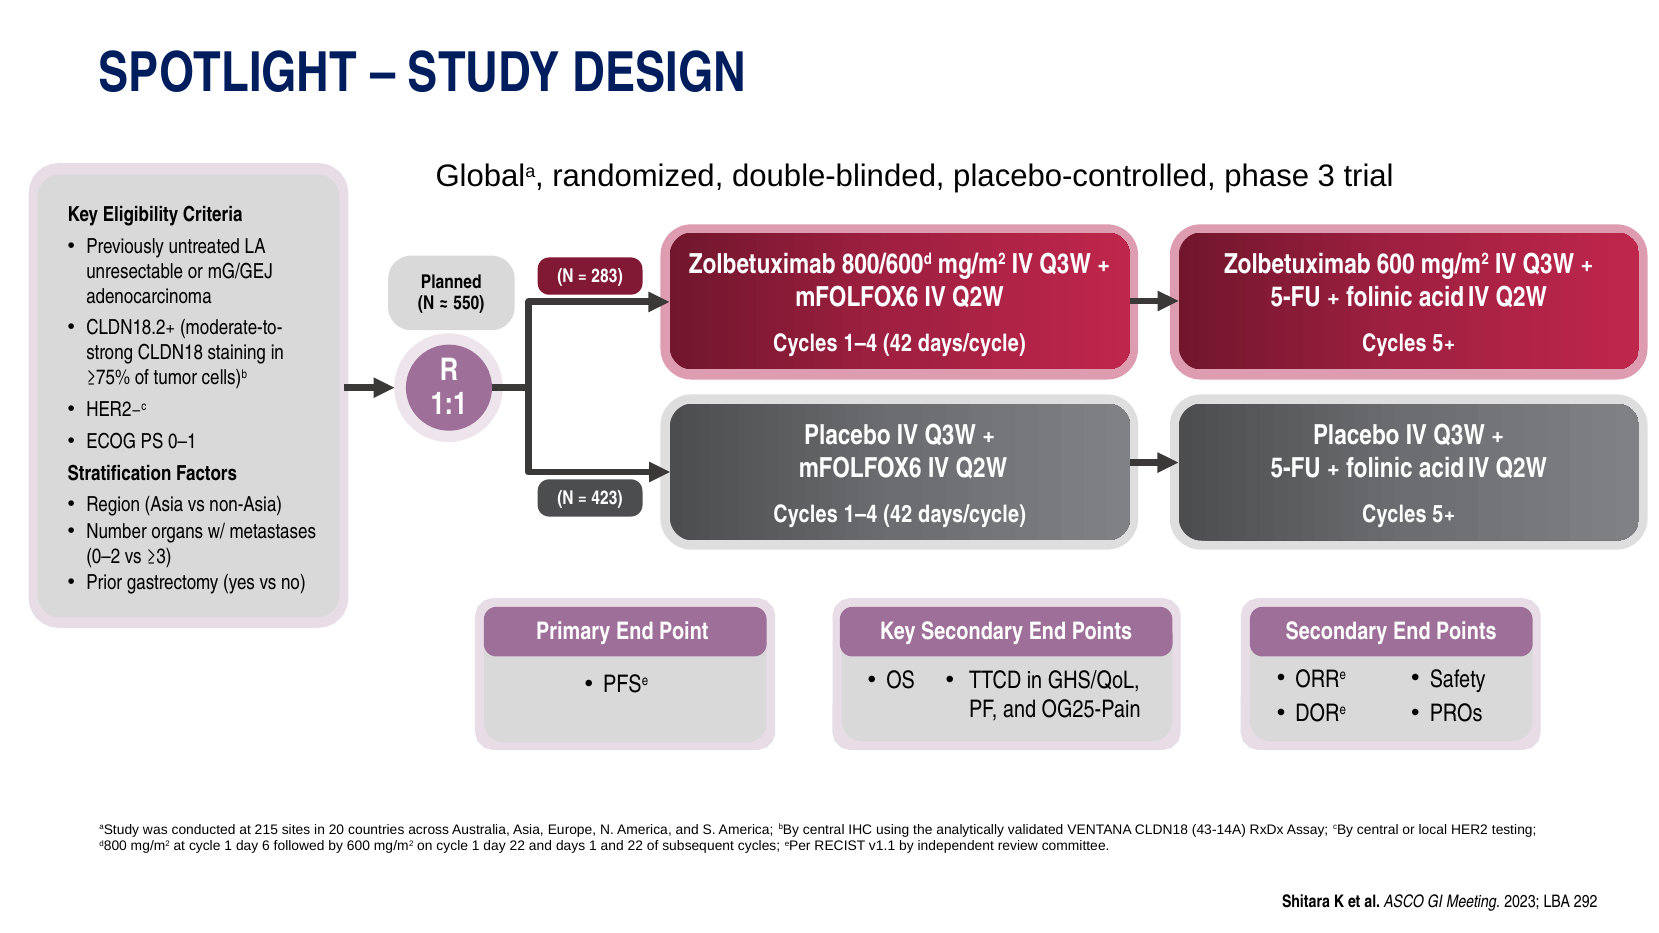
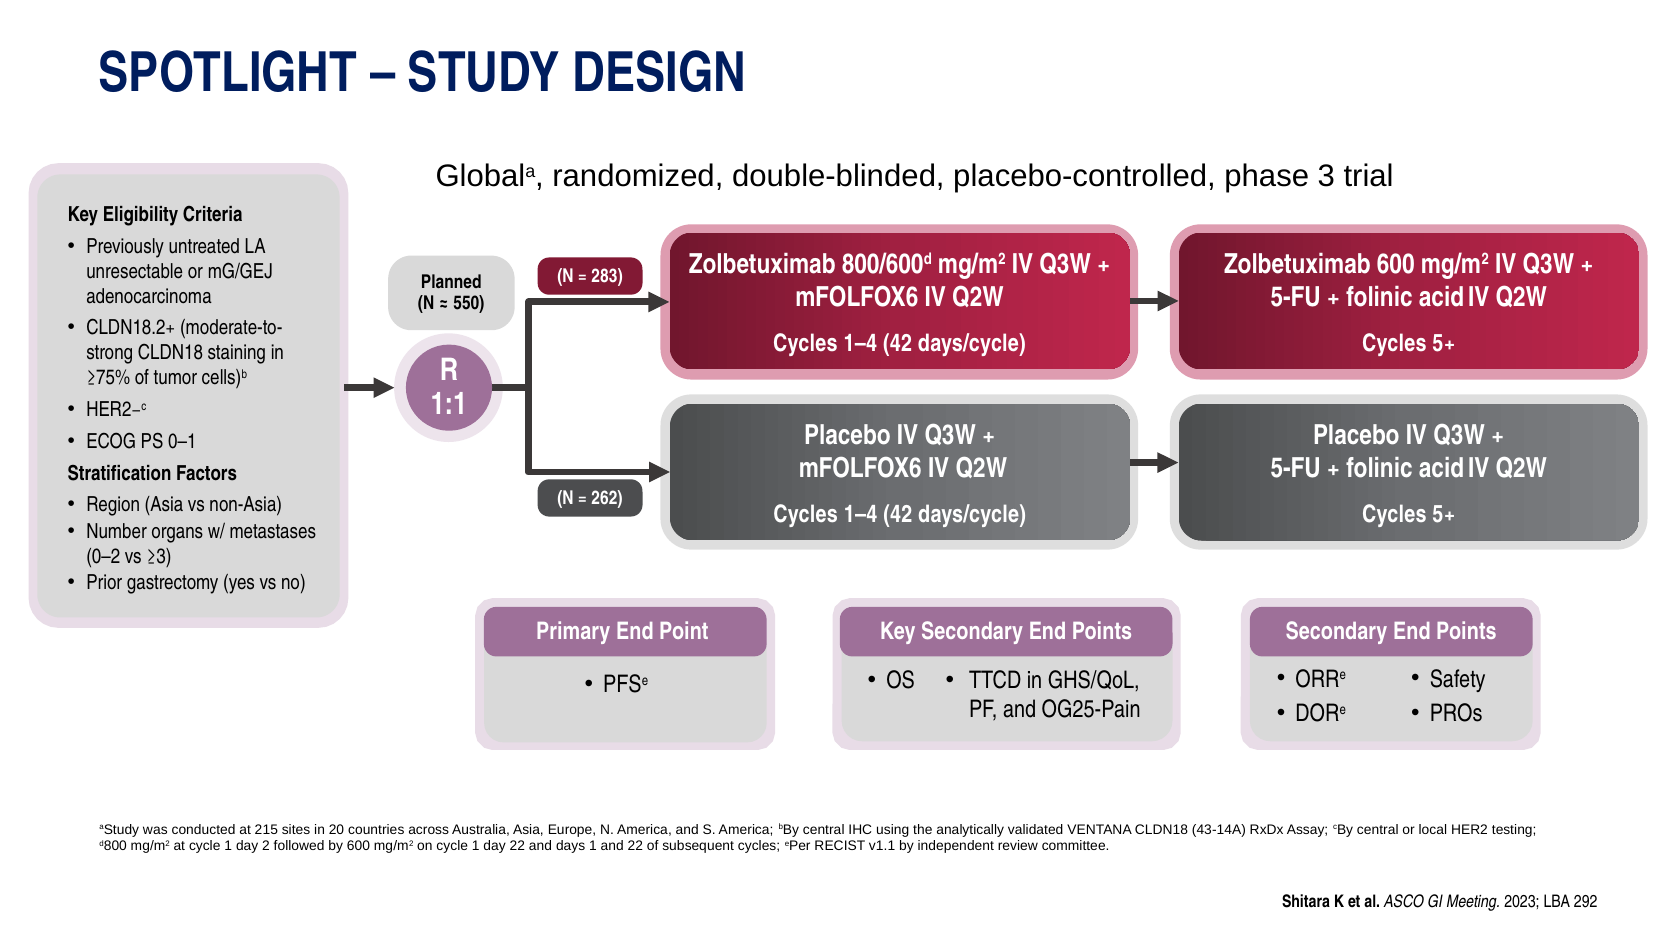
423: 423 -> 262 (607, 498)
6: 6 -> 2 (266, 846)
